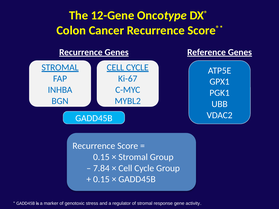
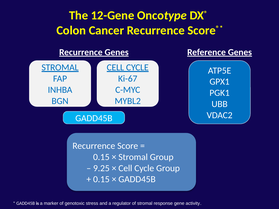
7.84: 7.84 -> 9.25 (101, 168)
